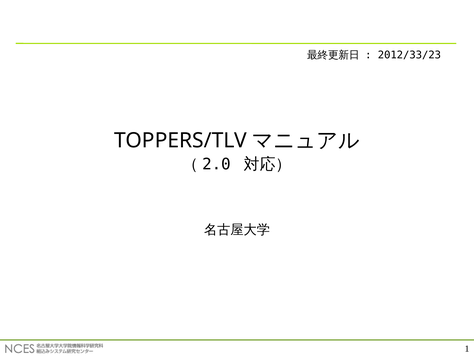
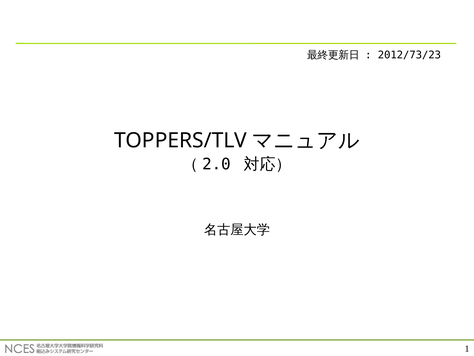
2012/33/23: 2012/33/23 -> 2012/73/23 (409, 55)
